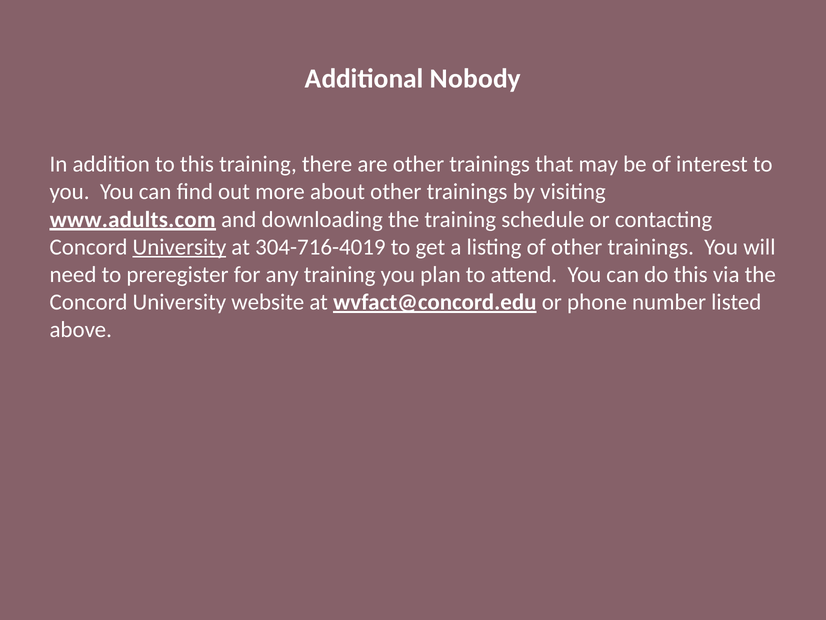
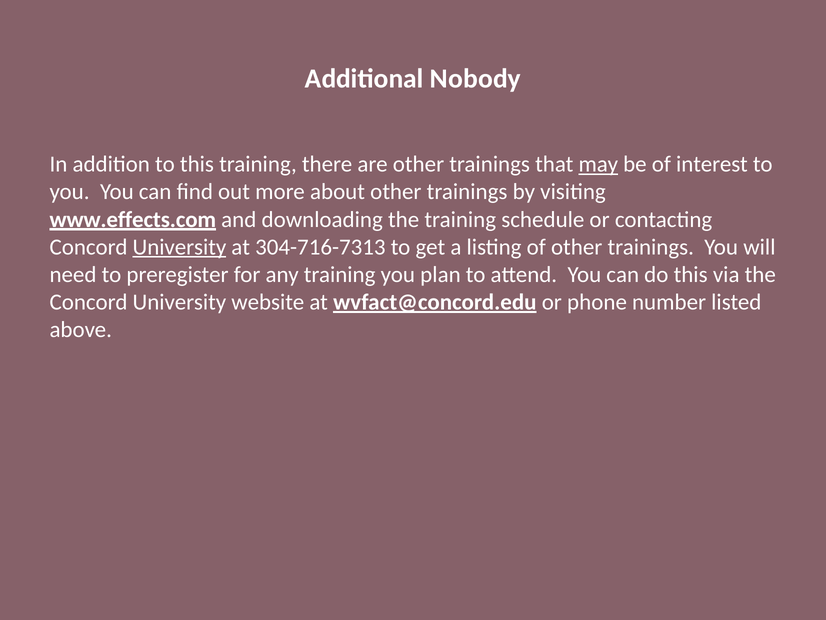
may underline: none -> present (598, 164)
www.adults.com: www.adults.com -> www.effects.com (133, 219)
304-716-4019: 304-716-4019 -> 304-716-7313 (320, 247)
